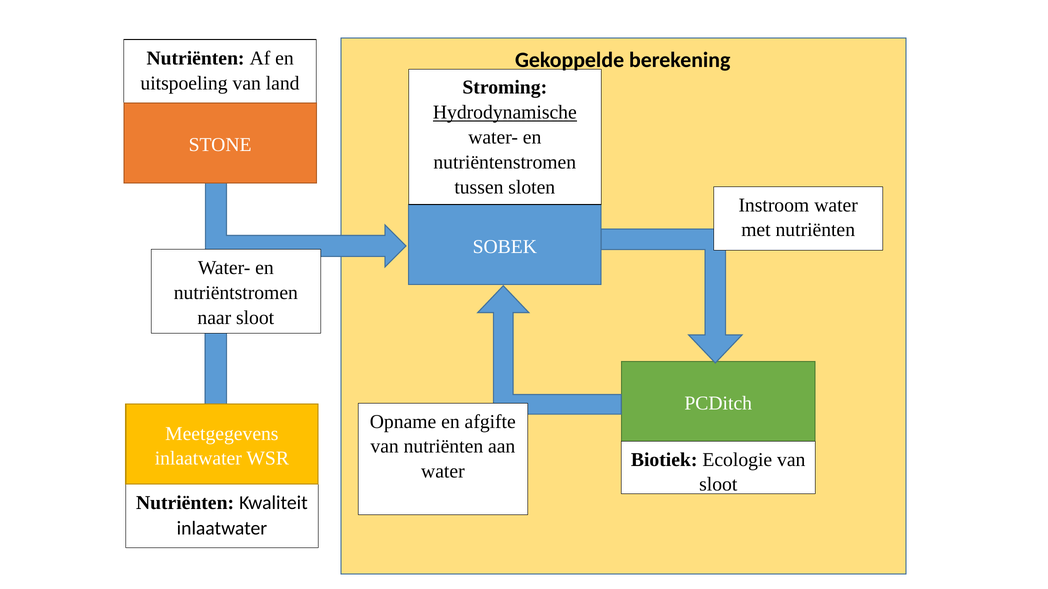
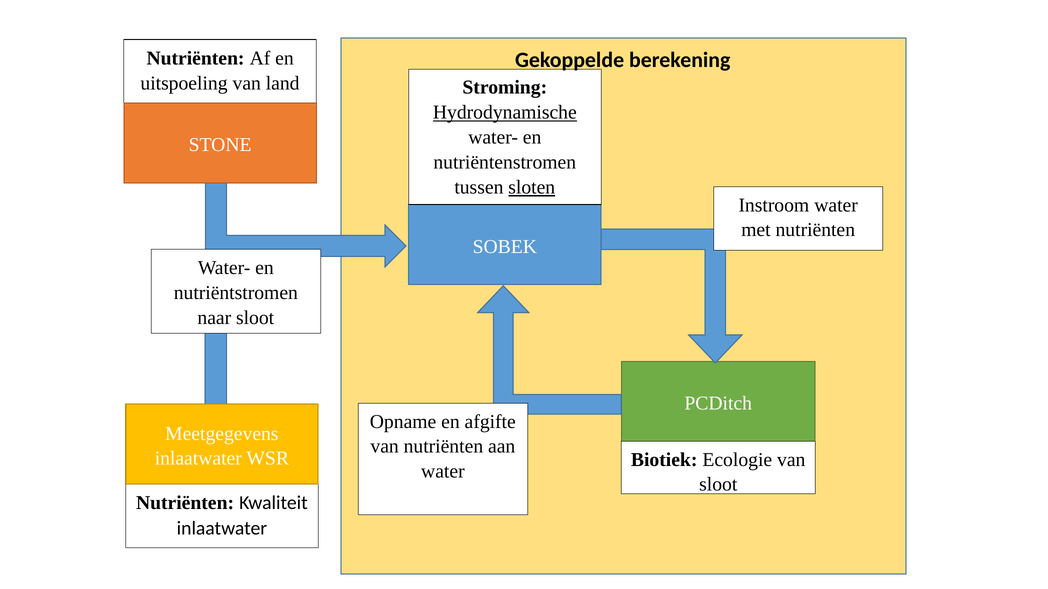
sloten underline: none -> present (532, 187)
